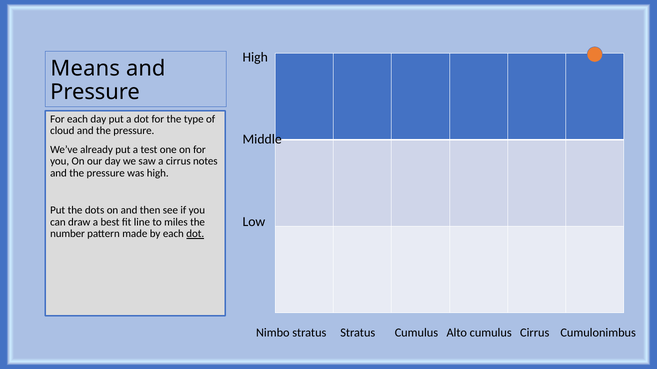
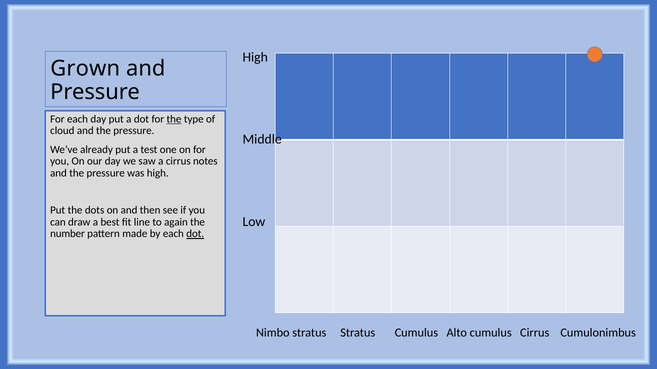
Means: Means -> Grown (85, 69)
the underline: none -> present (174, 119)
miles: miles -> again (176, 222)
